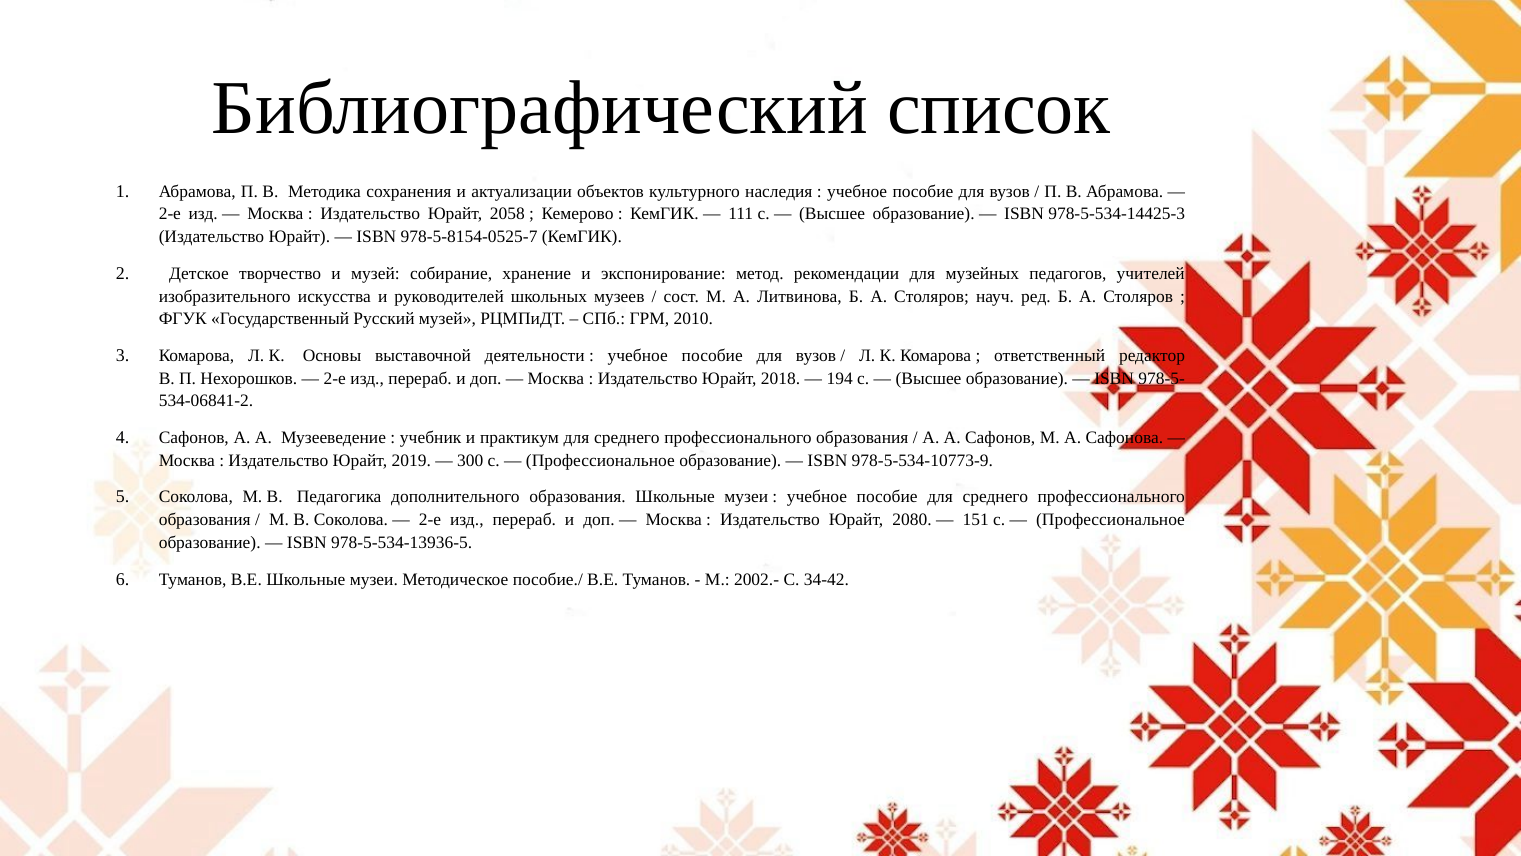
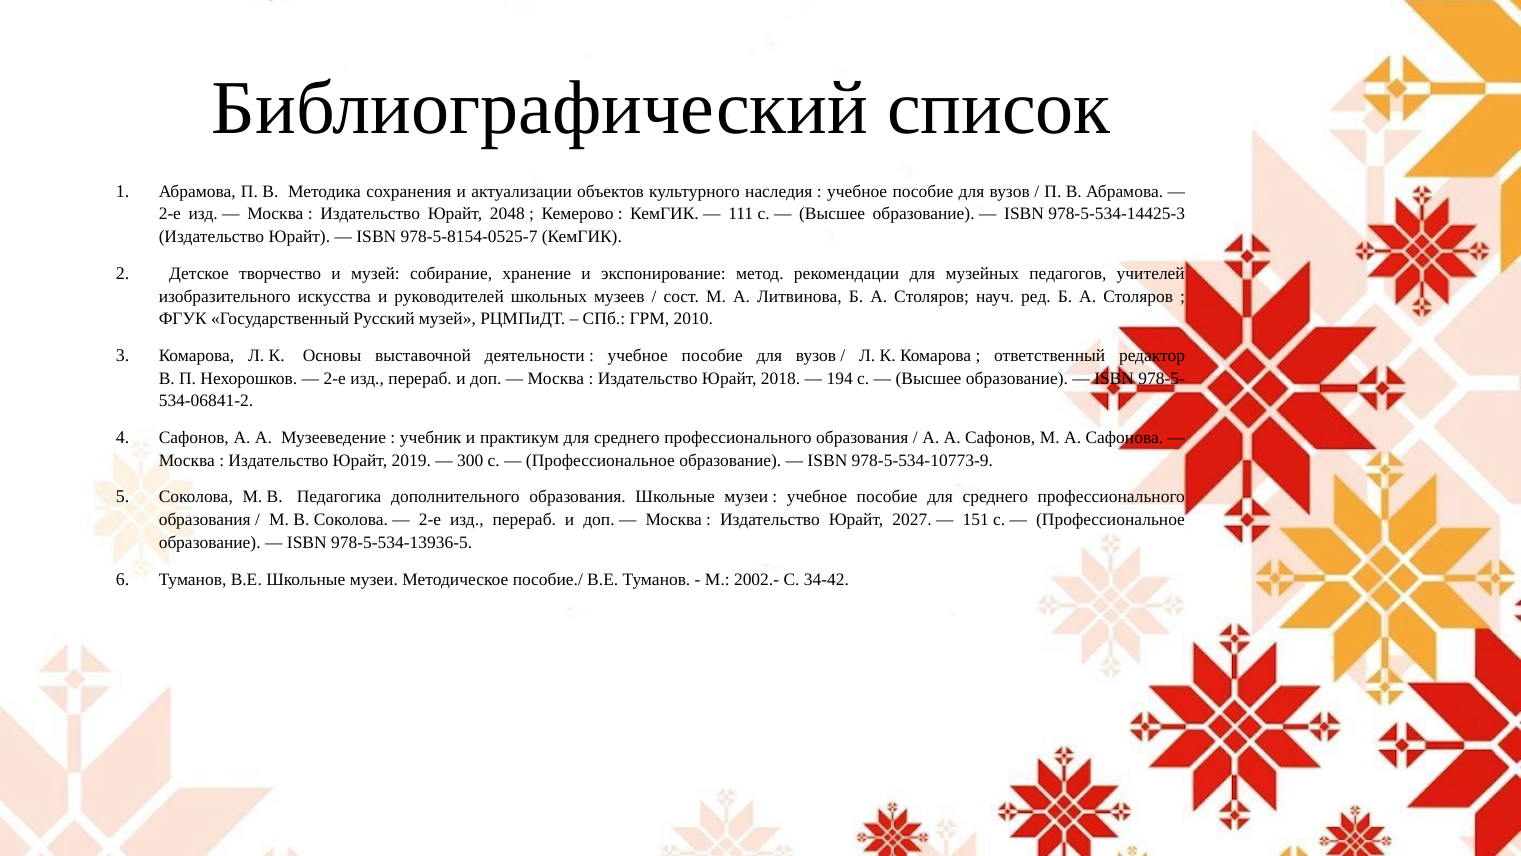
2058: 2058 -> 2048 (507, 214)
2080: 2080 -> 2027 (912, 520)
